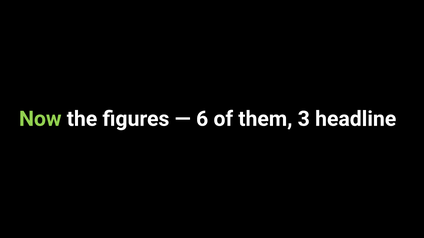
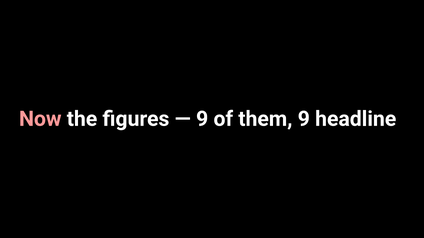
Now colour: light green -> pink (40, 119)
6: 6 -> 9 (202, 119)
them 3: 3 -> 9 (304, 119)
